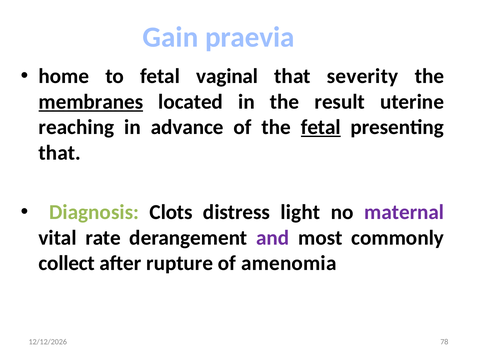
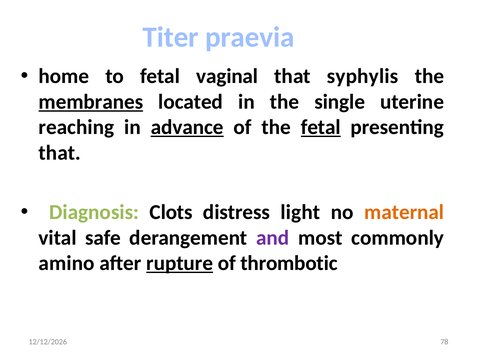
Gain: Gain -> Titer (171, 37)
severity: severity -> syphylis (363, 76)
result: result -> single (340, 102)
advance underline: none -> present (187, 127)
maternal colour: purple -> orange (404, 212)
rate: rate -> safe (103, 238)
collect: collect -> amino (67, 263)
rupture underline: none -> present (180, 263)
amenomia: amenomia -> thrombotic (289, 263)
